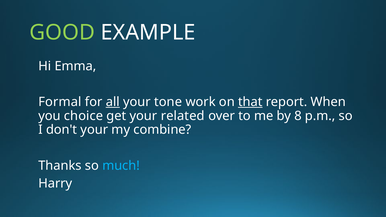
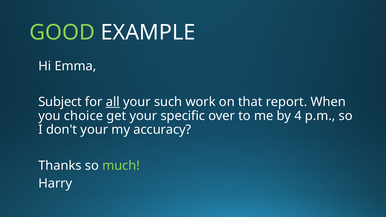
Formal: Formal -> Subject (60, 102)
tone: tone -> such (168, 102)
that underline: present -> none (250, 102)
related: related -> specific (183, 116)
8: 8 -> 4 (298, 116)
combine: combine -> accuracy (162, 130)
much colour: light blue -> light green (121, 166)
